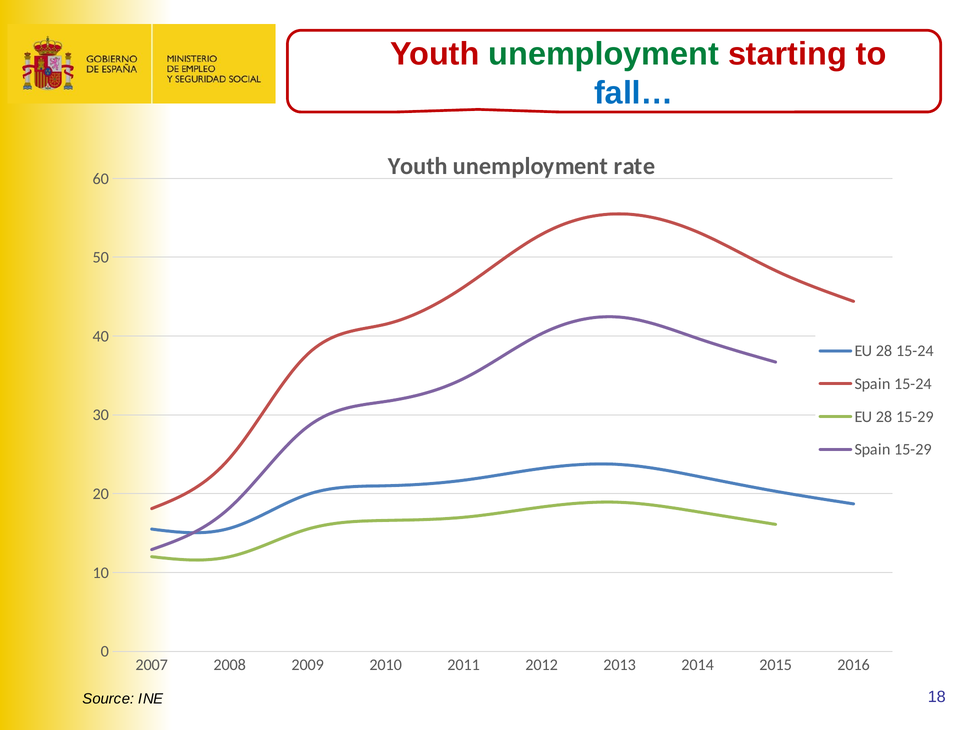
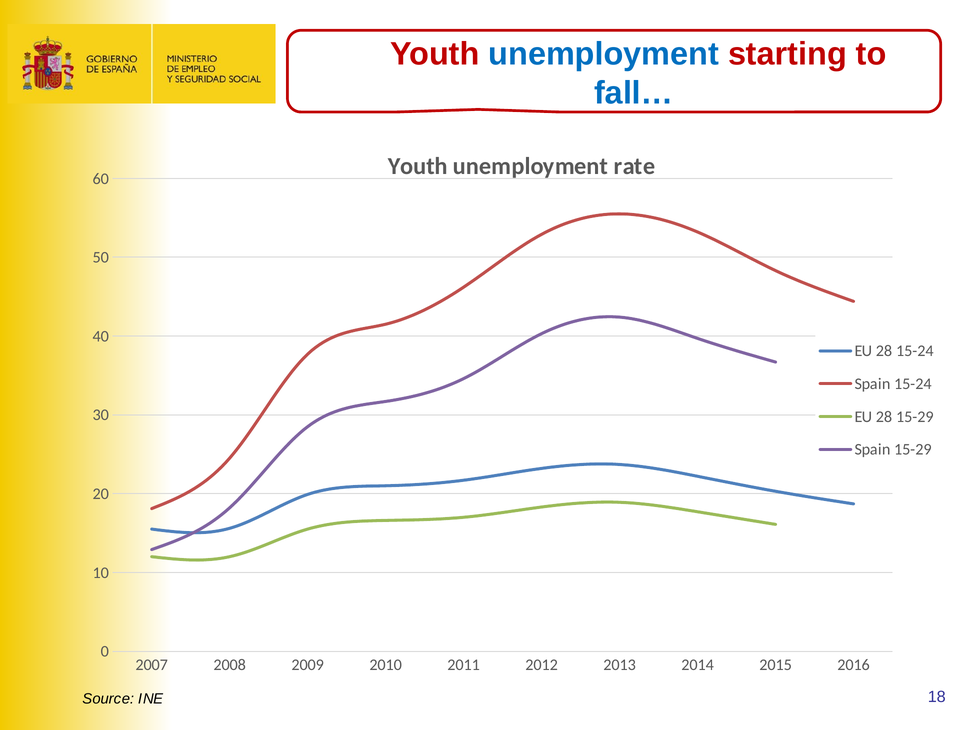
unemployment colour: green -> blue (604, 54)
